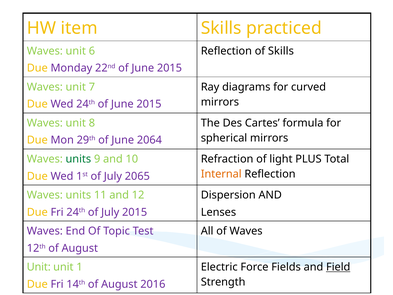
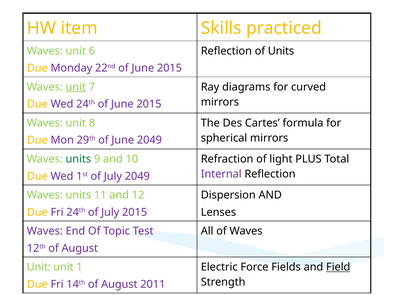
of Skills: Skills -> Units (281, 51)
unit underline: none -> present (76, 87)
June 2064: 2064 -> 2049 (149, 140)
Internal colour: orange -> purple (221, 174)
July 2065: 2065 -> 2049 (137, 176)
2016: 2016 -> 2011 (153, 284)
